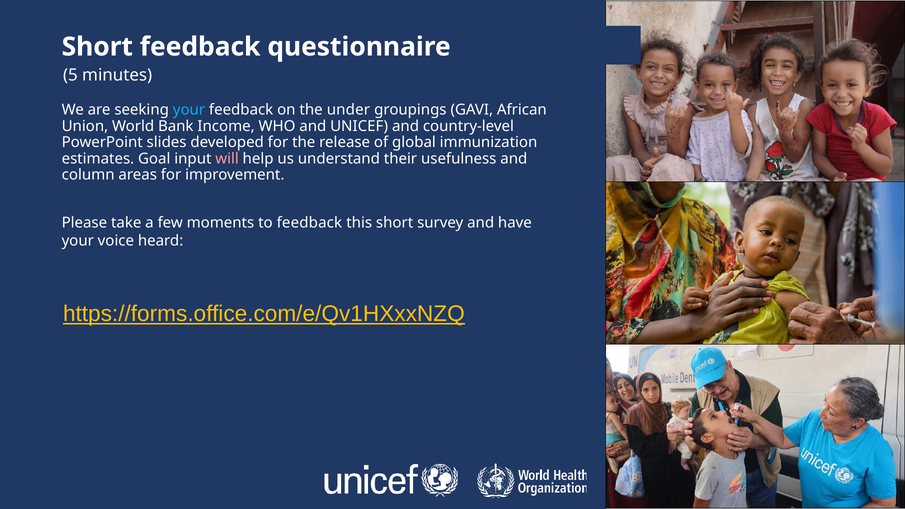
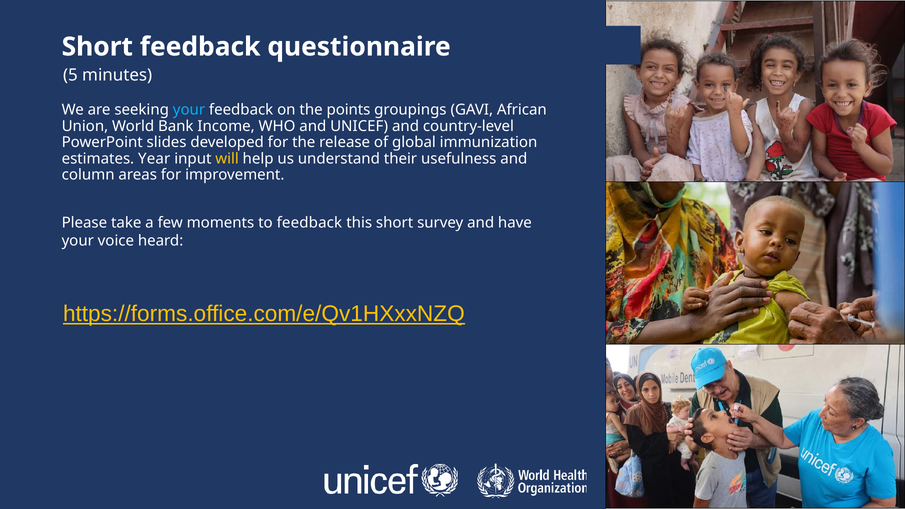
under: under -> points (349, 110)
Goal: Goal -> Year (154, 159)
will colour: pink -> yellow (227, 159)
